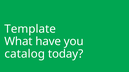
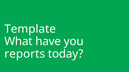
catalog: catalog -> reports (25, 54)
